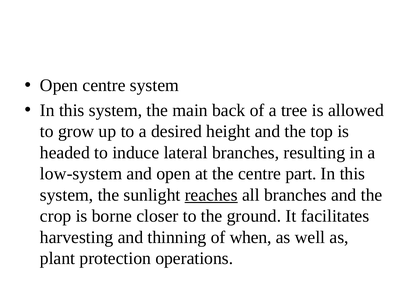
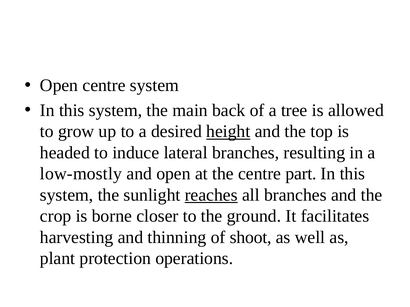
height underline: none -> present (228, 132)
low-system: low-system -> low-mostly (81, 174)
when: when -> shoot (251, 238)
